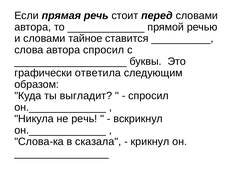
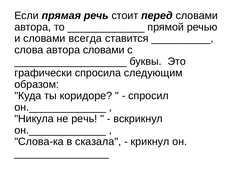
тайное: тайное -> всегда (85, 39)
автора спросил: спросил -> словами (104, 50)
ответила: ответила -> спросила (98, 73)
выгладит: выгладит -> коридоре (86, 96)
